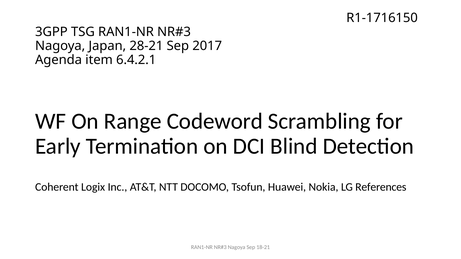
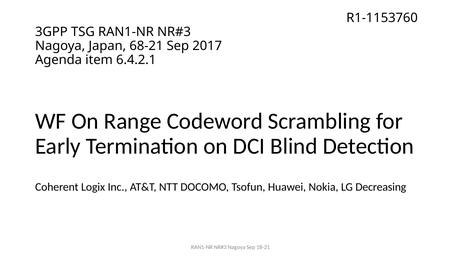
R1-1716150: R1-1716150 -> R1-1153760 (382, 18)
28-21: 28-21 -> 68-21 (146, 46)
References: References -> Decreasing (381, 187)
